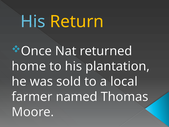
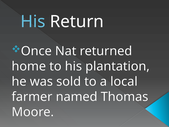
Return colour: yellow -> white (77, 22)
